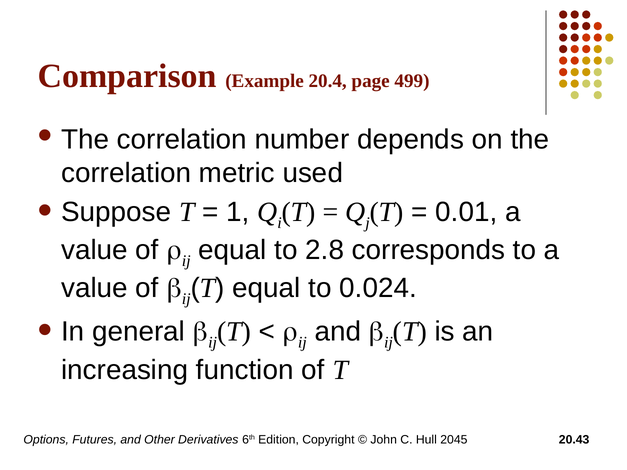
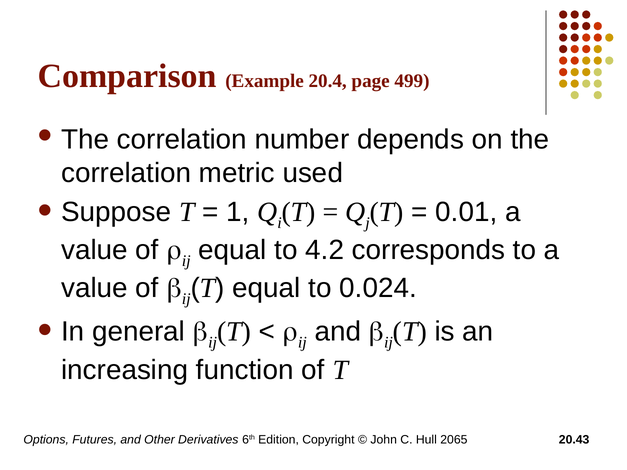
2.8: 2.8 -> 4.2 (325, 250)
2045: 2045 -> 2065 (454, 440)
